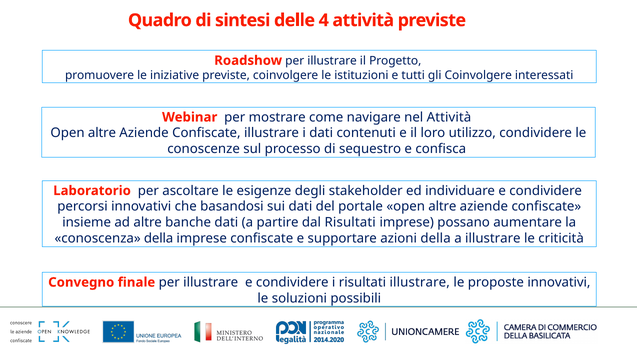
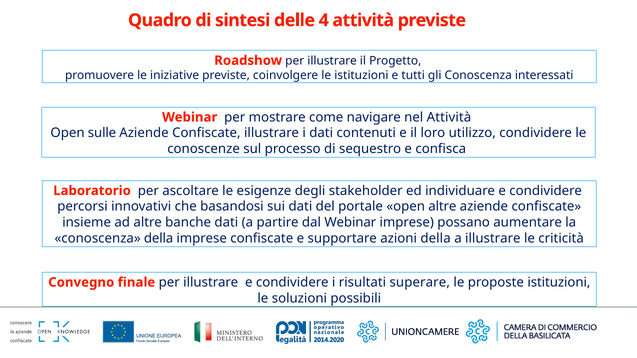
gli Coinvolgere: Coinvolgere -> Conoscenza (478, 76)
altre: altre -> sulle (102, 133)
dal Risultati: Risultati -> Webinar (350, 223)
risultati illustrare: illustrare -> superare (420, 283)
proposte innovativi: innovativi -> istituzioni (559, 283)
